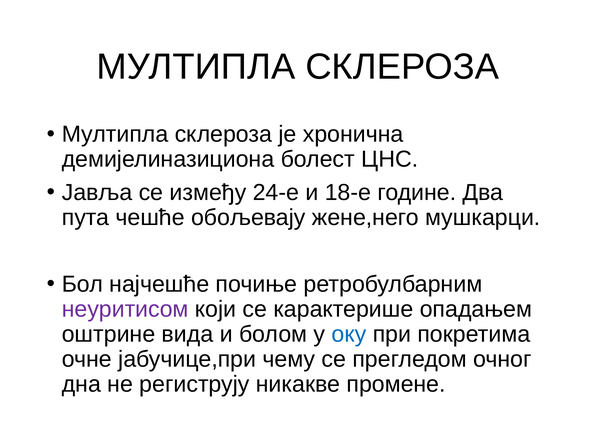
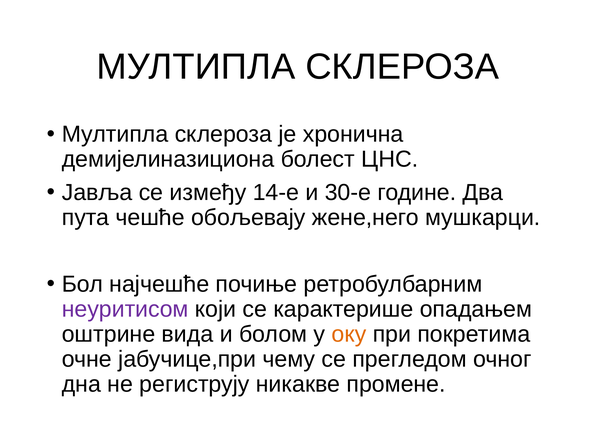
24-е: 24-е -> 14-е (276, 193)
18-е: 18-е -> 30-е (348, 193)
оку colour: blue -> orange (349, 334)
